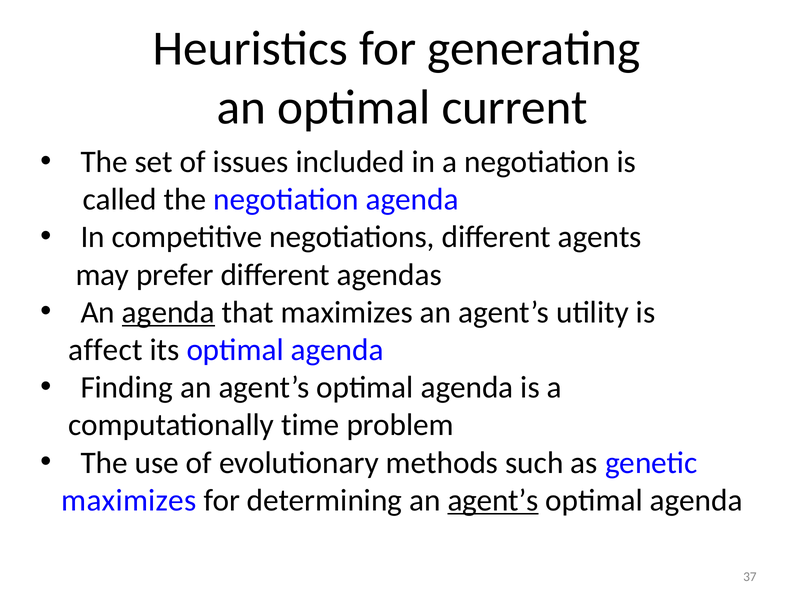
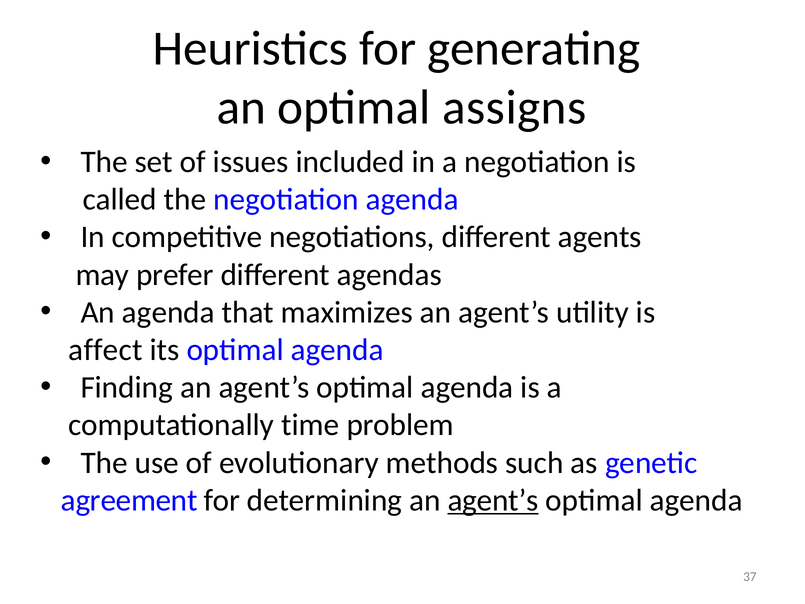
current: current -> assigns (514, 107)
agenda underline: present -> none (168, 312)
maximizes: maximizes -> agreement (129, 500)
